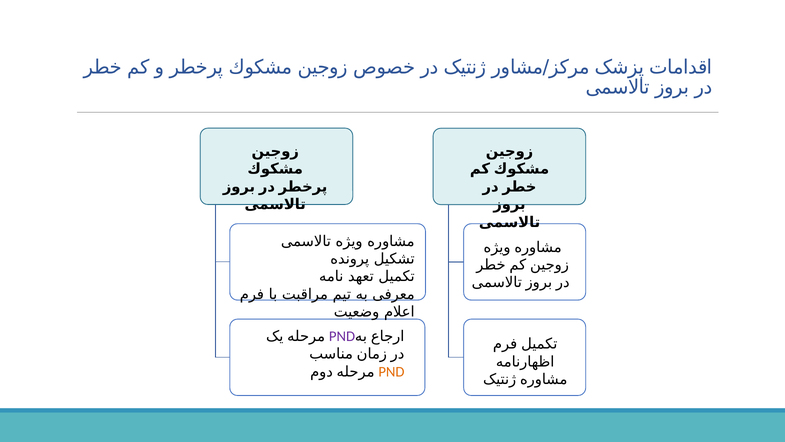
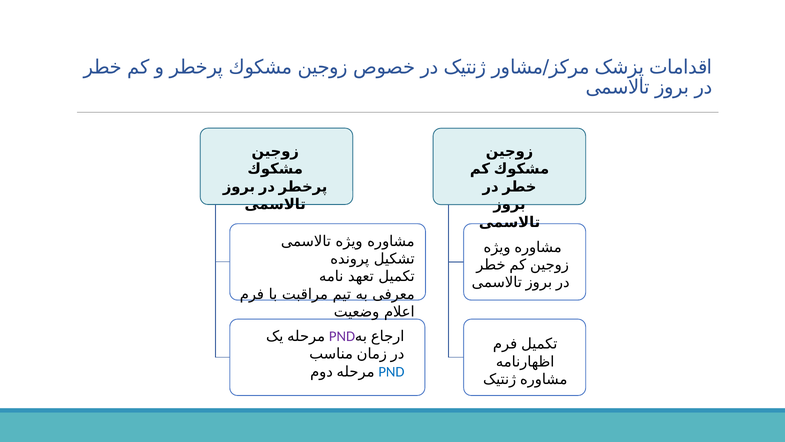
PND colour: orange -> blue (391, 371)
